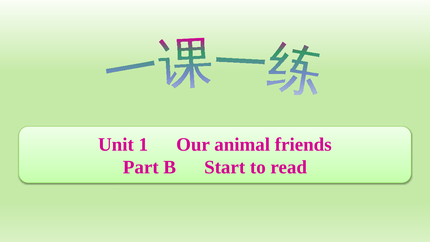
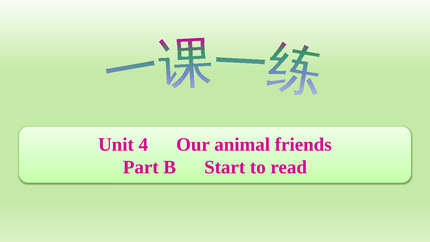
1: 1 -> 4 (143, 144)
